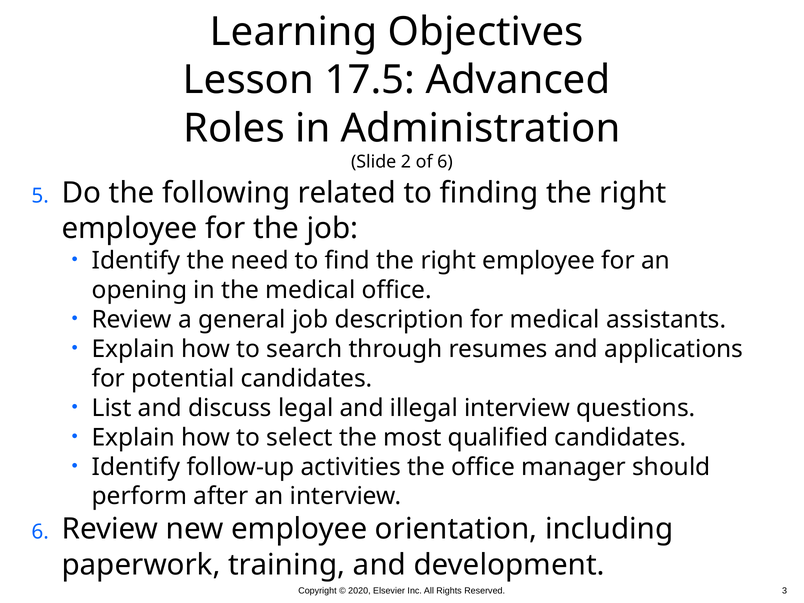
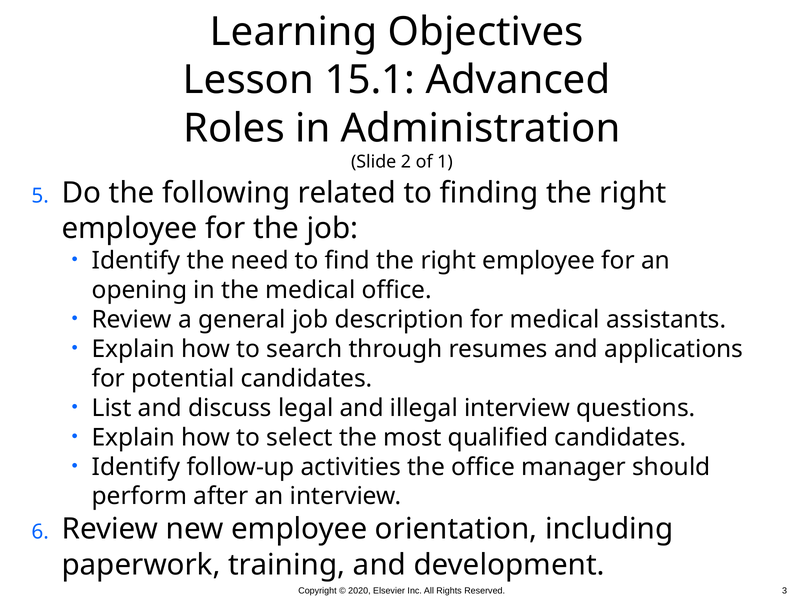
17.5: 17.5 -> 15.1 (370, 80)
of 6: 6 -> 1 (445, 162)
